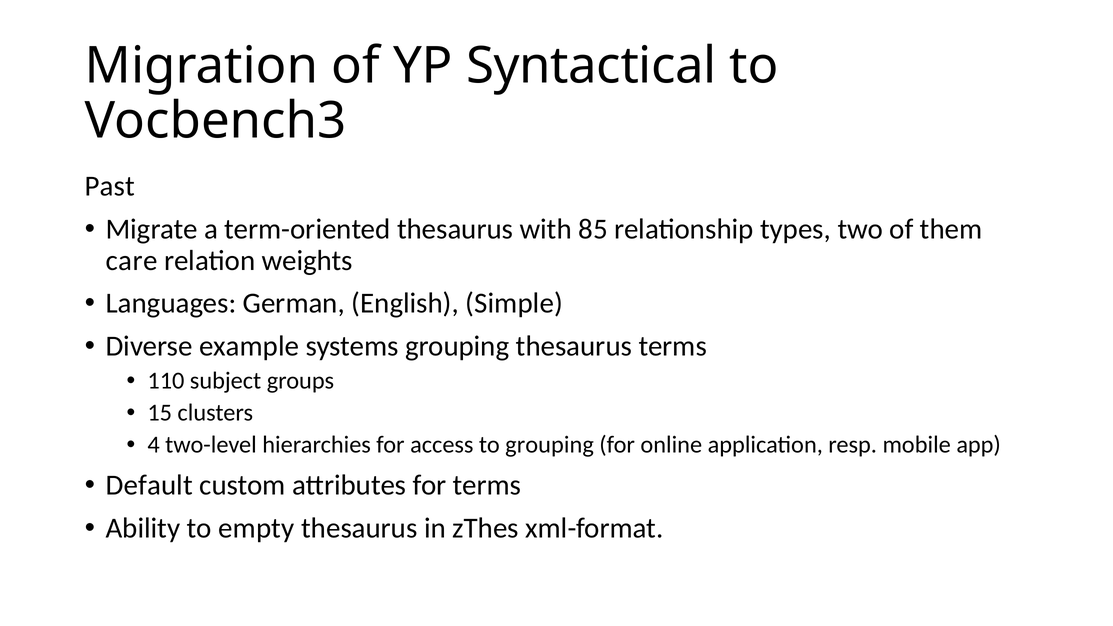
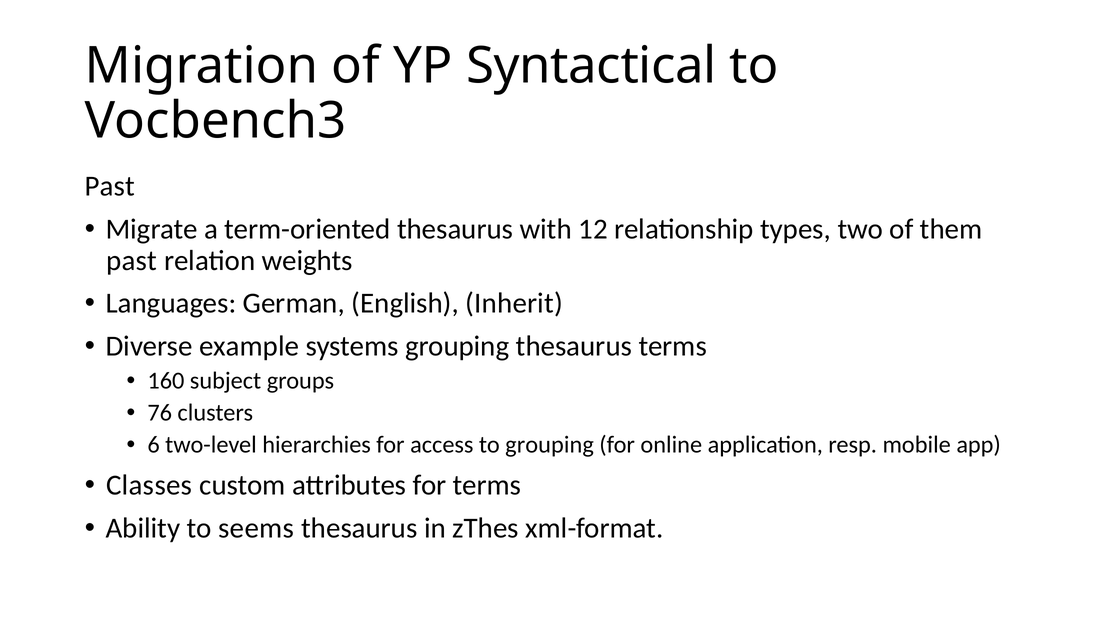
85: 85 -> 12 (593, 229)
care: care -> past (132, 260)
Simple: Simple -> Inherit (514, 303)
110: 110 -> 160 (166, 381)
15: 15 -> 76 (160, 413)
4: 4 -> 6 (154, 445)
Default: Default -> Classes (149, 485)
empty: empty -> seems (256, 528)
